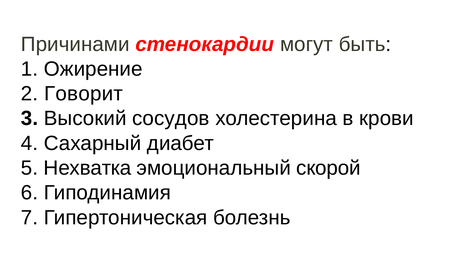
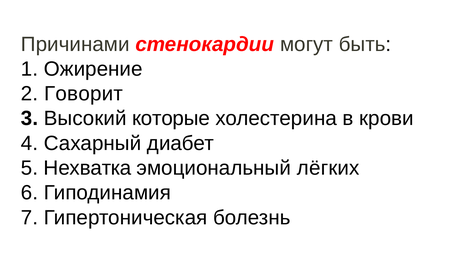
сосудов: сосудов -> которые (171, 119)
скорой: скорой -> лёгких (328, 168)
